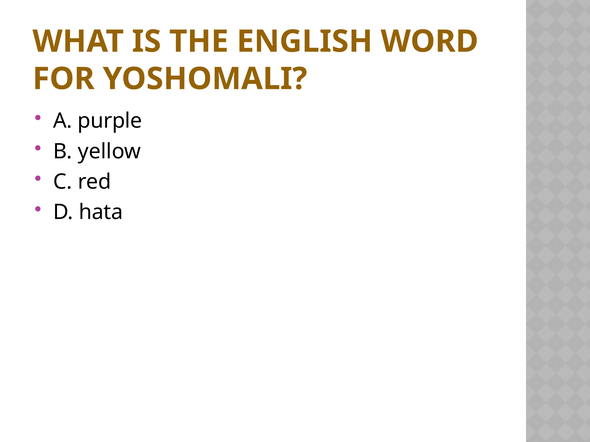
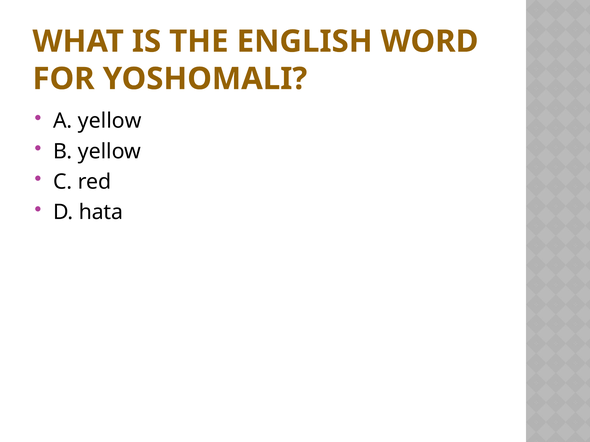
A purple: purple -> yellow (110, 121)
